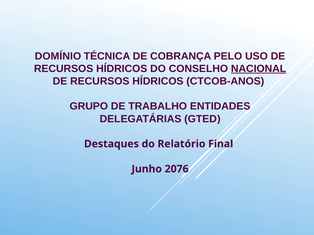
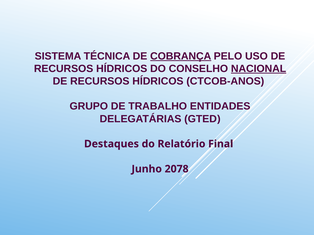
DOMÍNIO: DOMÍNIO -> SISTEMA (58, 56)
COBRANÇA underline: none -> present (181, 56)
2076: 2076 -> 2078 (177, 169)
